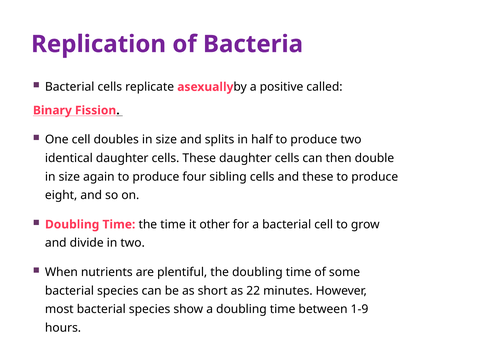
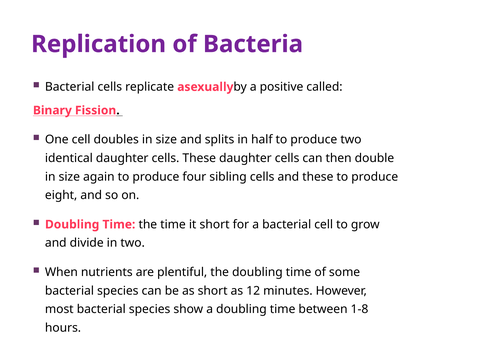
it other: other -> short (215, 224)
22: 22 -> 12 (253, 290)
1-9: 1-9 -> 1-8 (359, 309)
